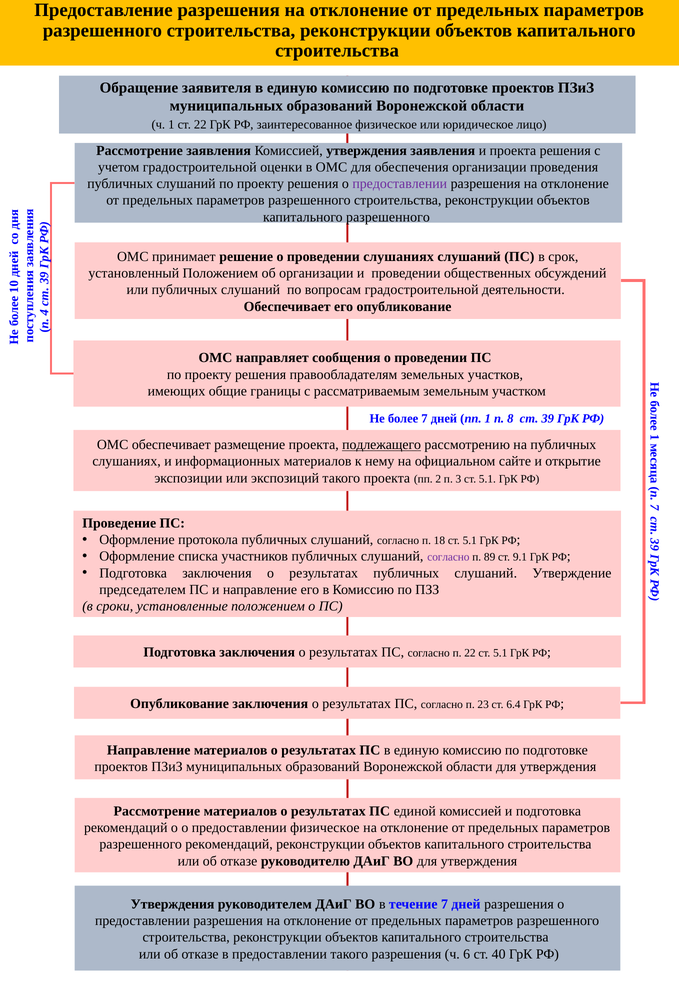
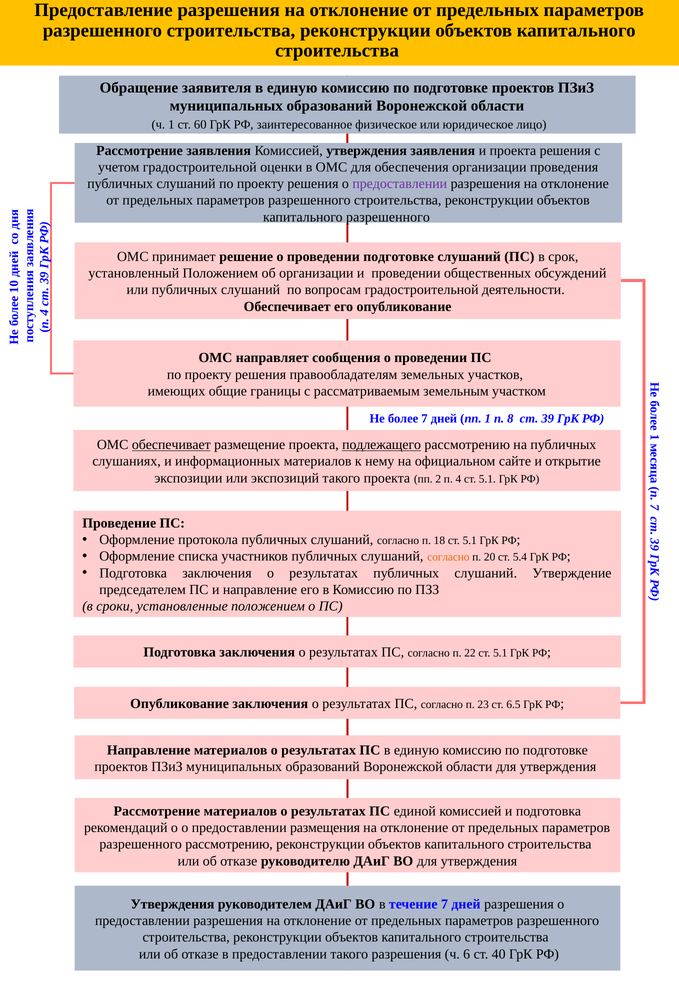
ст 22: 22 -> 60 (200, 125)
проведении слушаниях: слушаниях -> подготовке (399, 257)
обеспечивает underline: none -> present (171, 445)
п 3: 3 -> 4 (458, 479)
согласно colour: purple -> orange (448, 557)
89: 89 -> 20 (490, 557)
9.1: 9.1 -> 5.4 (520, 557)
6.4: 6.4 -> 6.5 (513, 704)
предоставлении физическое: физическое -> размещения (325, 828)
разрешенного рекомендаций: рекомендаций -> рассмотрению (229, 844)
